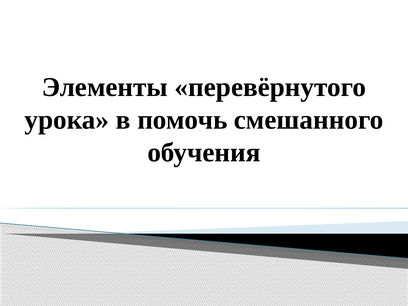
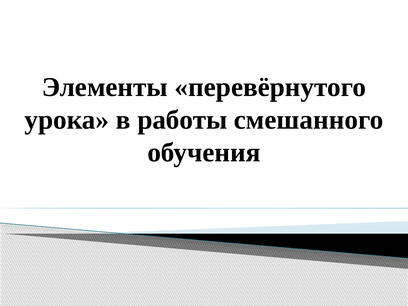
помочь: помочь -> работы (182, 120)
